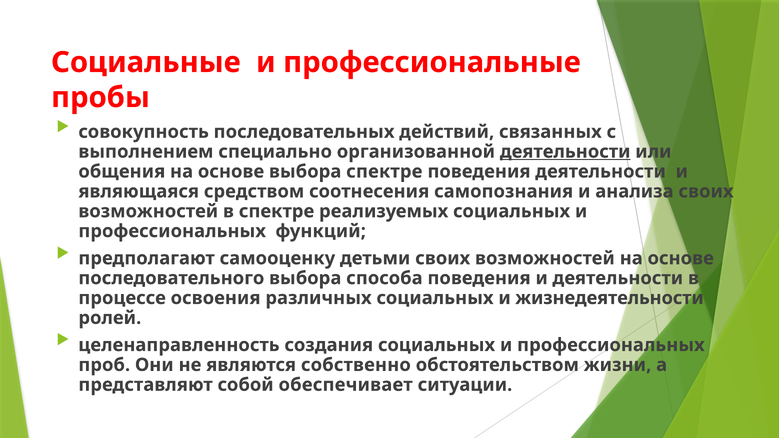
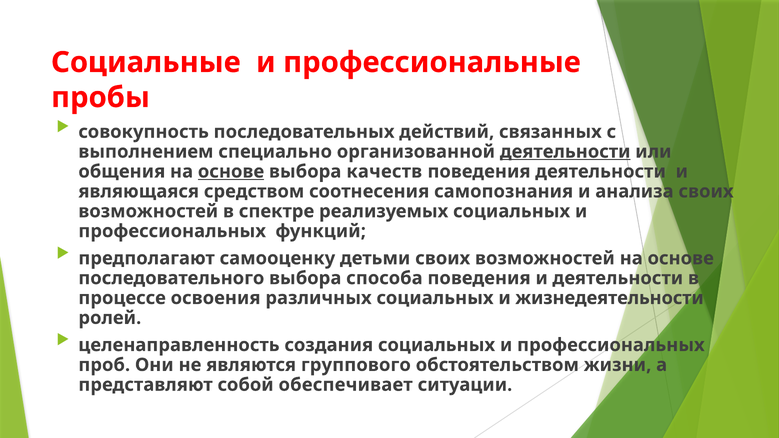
основе underline: none -> present (231, 172)
выбора спектре: спектре -> качеств (384, 172)
собственно: собственно -> группового (356, 365)
